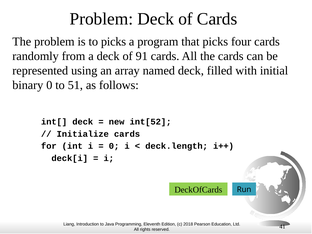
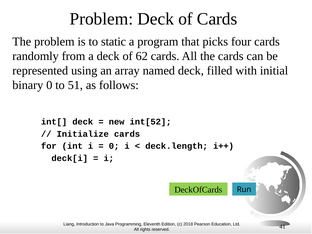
to picks: picks -> static (114, 42)
91: 91 -> 62 (142, 56)
